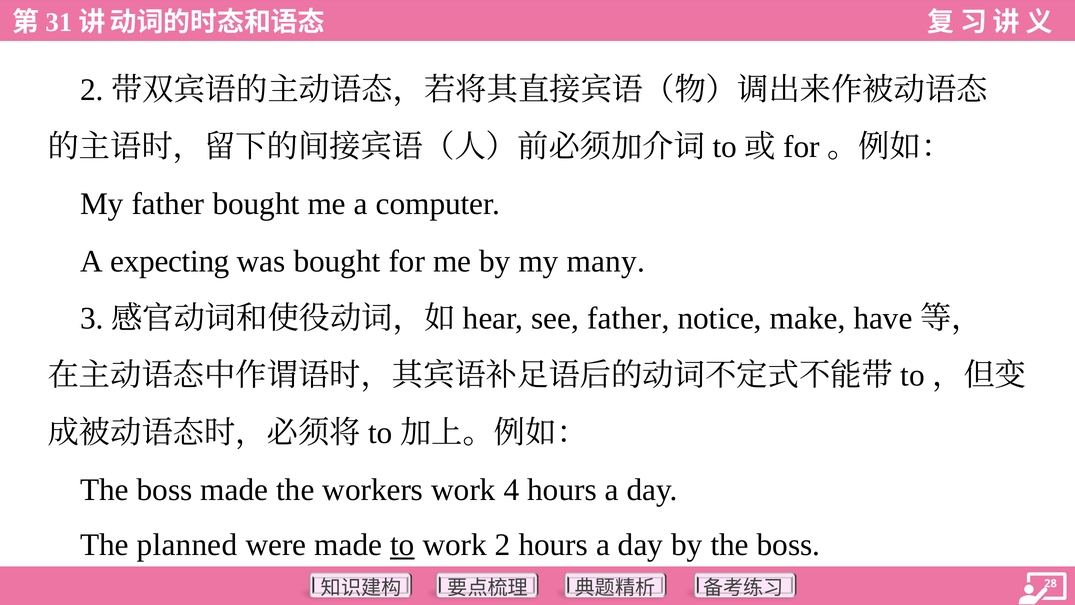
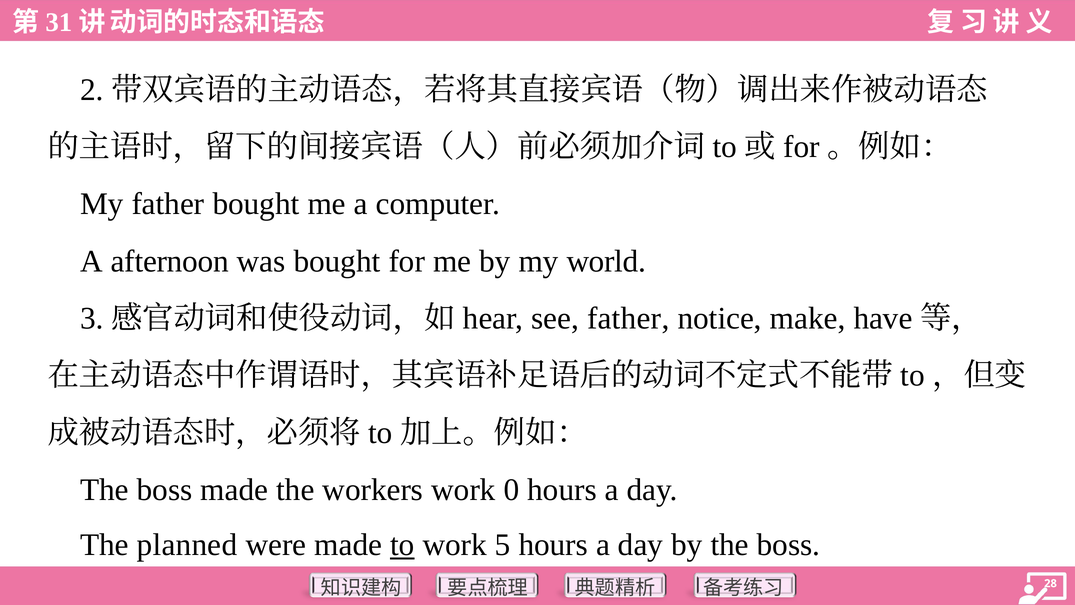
expecting: expecting -> afternoon (170, 261)
many: many -> world (606, 261)
4: 4 -> 0 (511, 490)
2: 2 -> 5 (503, 544)
